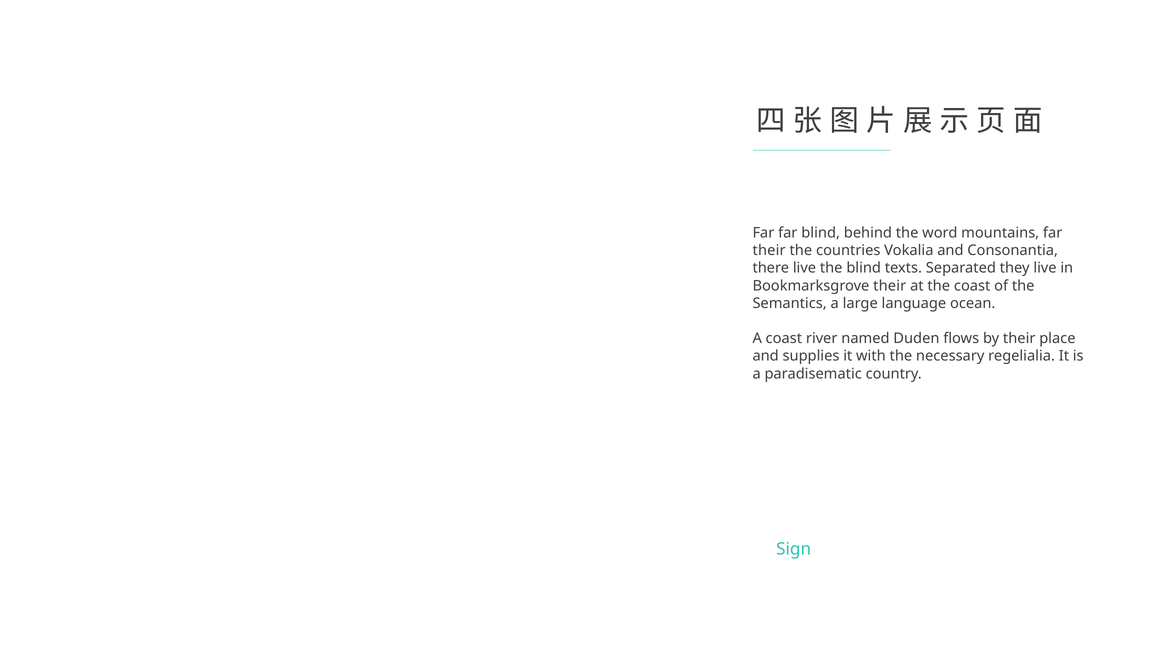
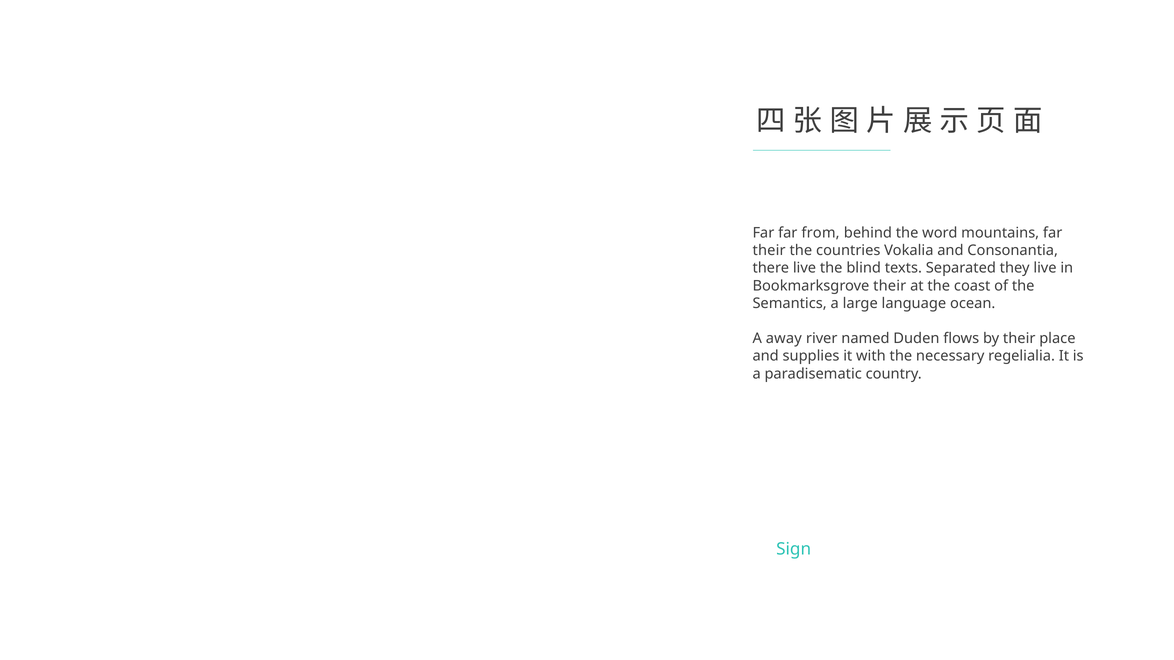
far blind: blind -> from (821, 233)
A coast: coast -> away (784, 339)
